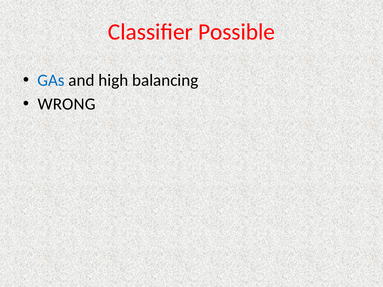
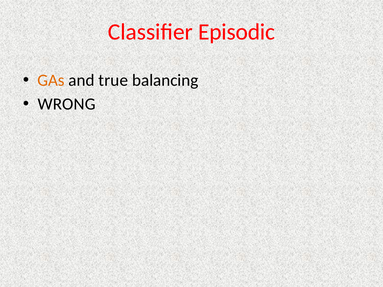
Possible: Possible -> Episodic (237, 32)
GAs colour: blue -> orange (51, 80)
high: high -> true (113, 80)
